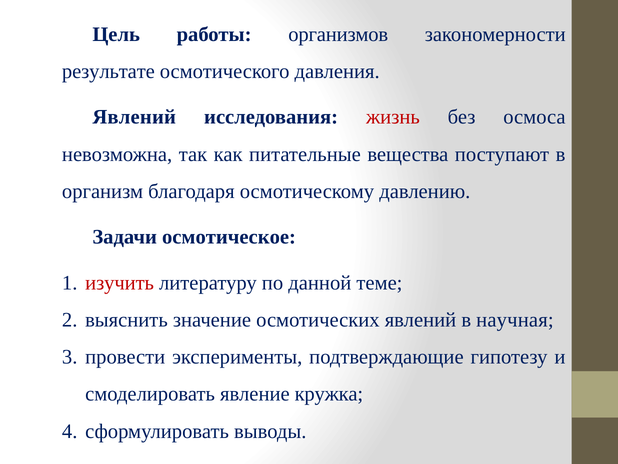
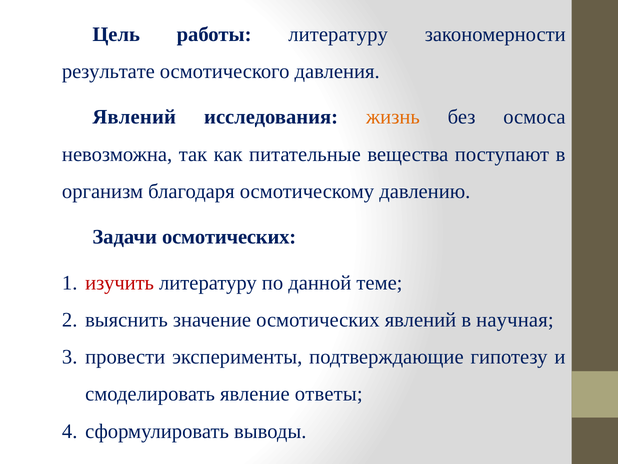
работы организмов: организмов -> литературу (338, 34)
жизнь colour: red -> orange (393, 117)
Задачи осмотическое: осмотическое -> осмотических (229, 237)
кружка: кружка -> ответы (329, 394)
